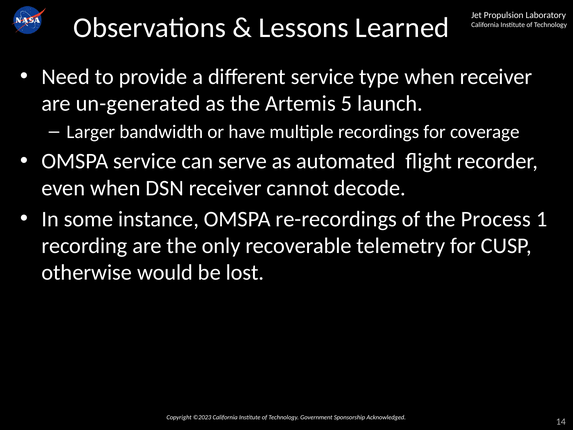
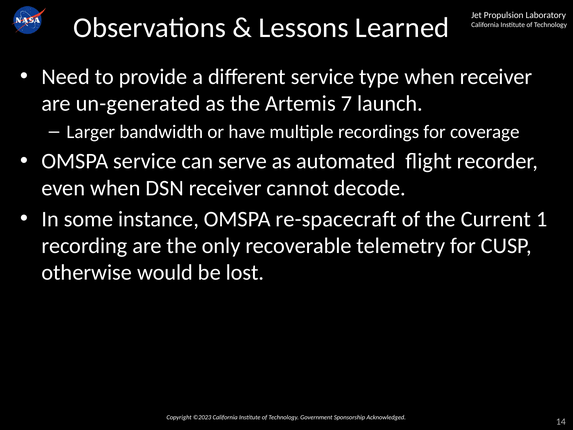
5: 5 -> 7 (346, 103)
re-recordings: re-recordings -> re-spacecraft (336, 219)
Process: Process -> Current (496, 219)
